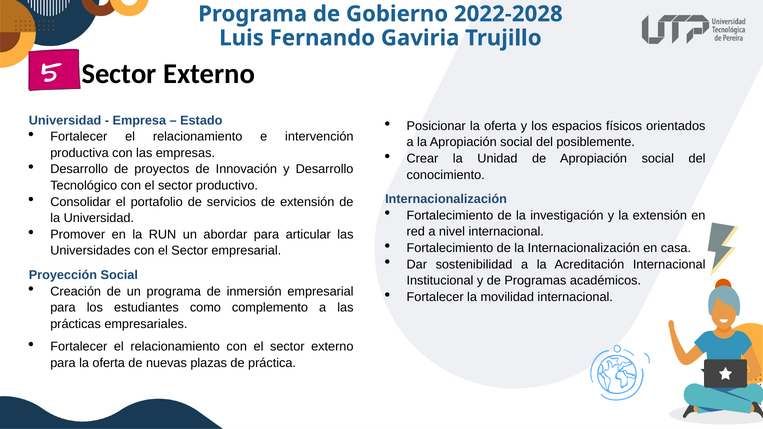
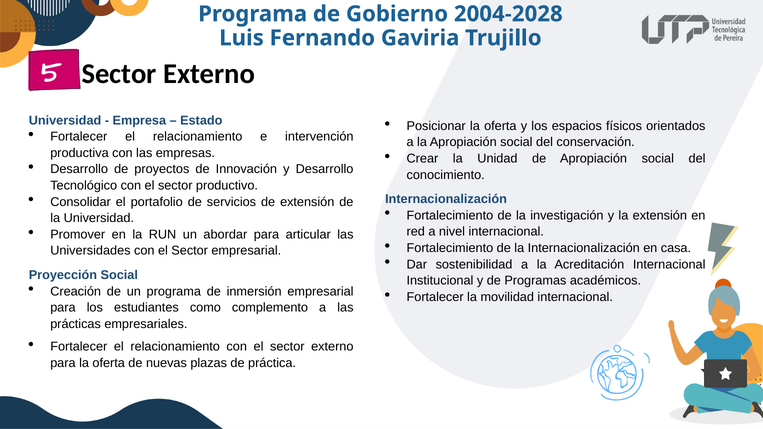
2022-2028: 2022-2028 -> 2004-2028 (508, 14)
posiblemente: posiblemente -> conservación (596, 142)
